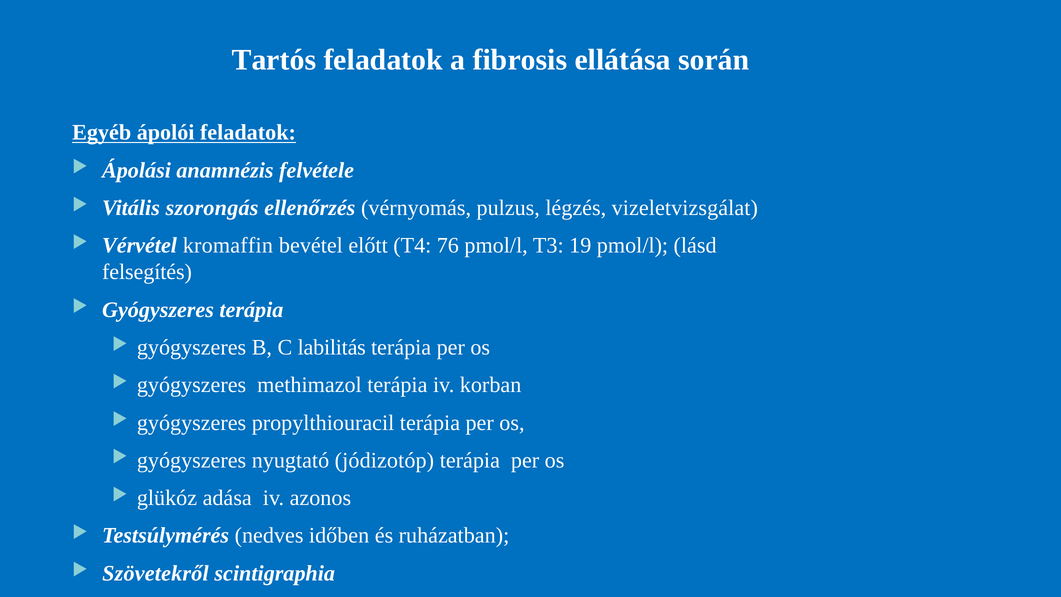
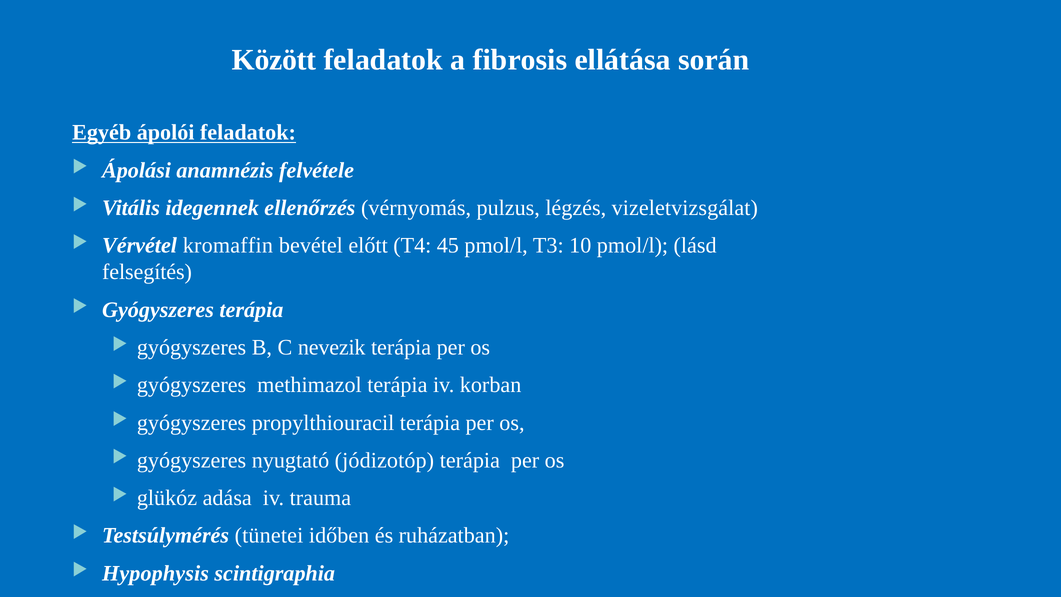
Tartós: Tartós -> Között (274, 60)
szorongás: szorongás -> idegennek (212, 208)
76: 76 -> 45 (448, 246)
19: 19 -> 10 (580, 246)
labilitás: labilitás -> nevezik (332, 347)
azonos: azonos -> trauma (320, 498)
nedves: nedves -> tünetei (269, 535)
Szövetekről: Szövetekről -> Hypophysis (155, 573)
